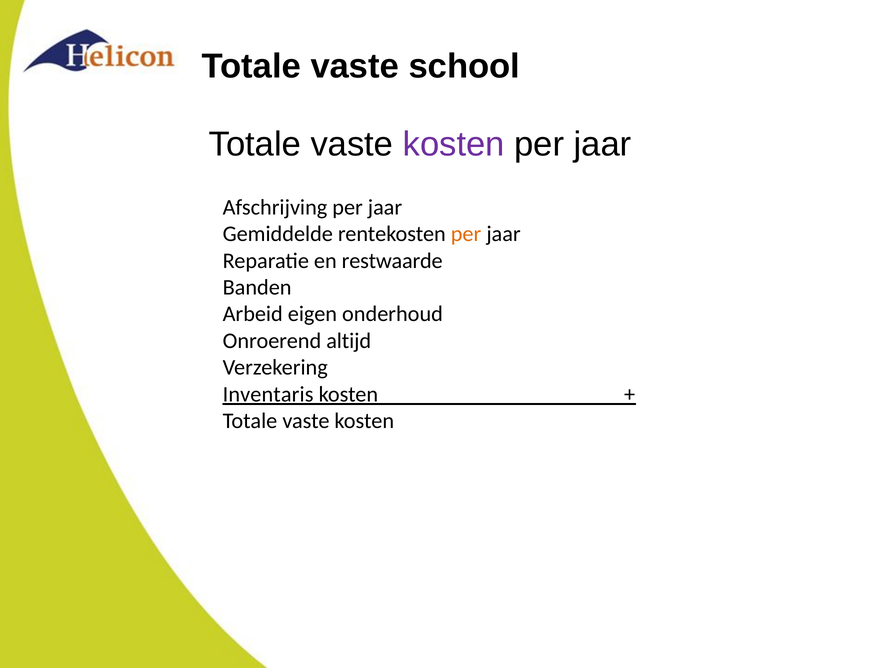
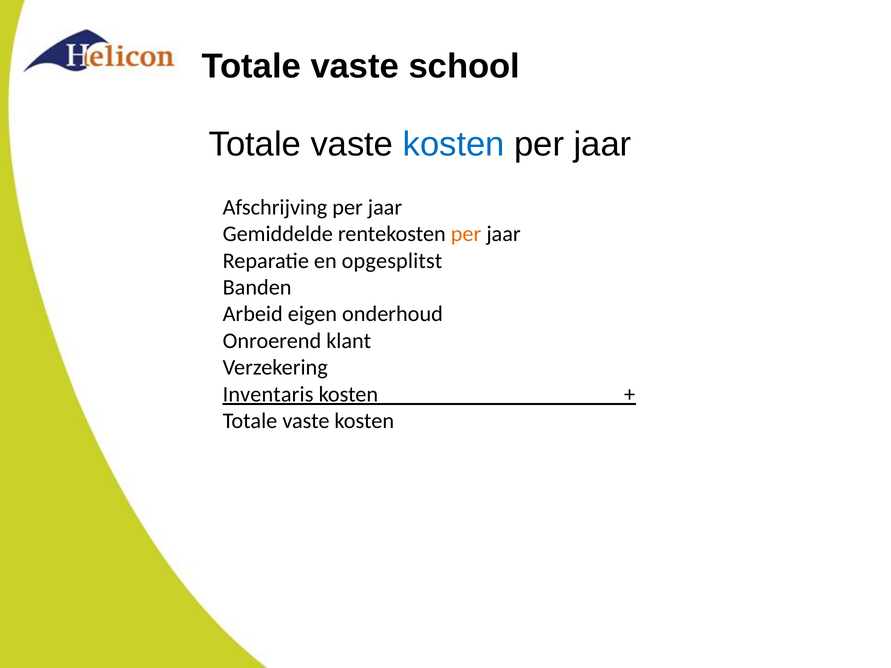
kosten colour: purple -> blue (454, 144)
restwaarde: restwaarde -> opgesplitst (392, 261)
altijd: altijd -> klant (349, 341)
